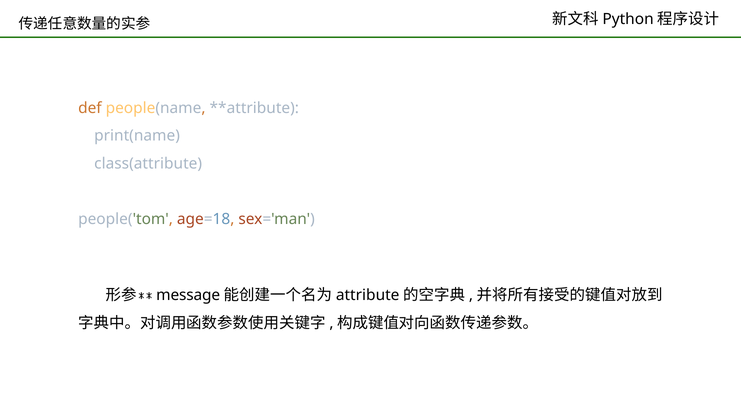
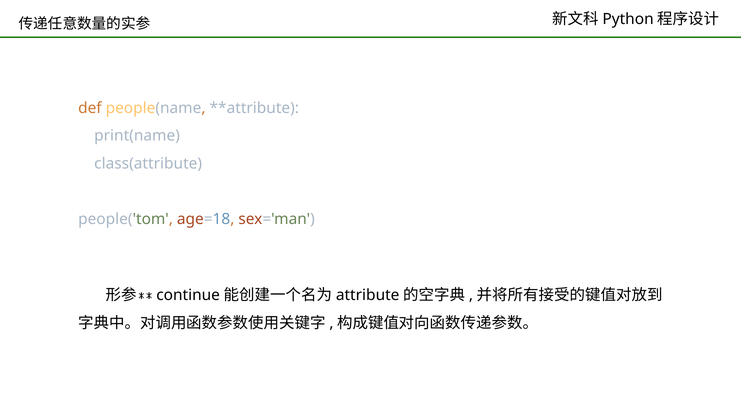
message: message -> continue (188, 295)
